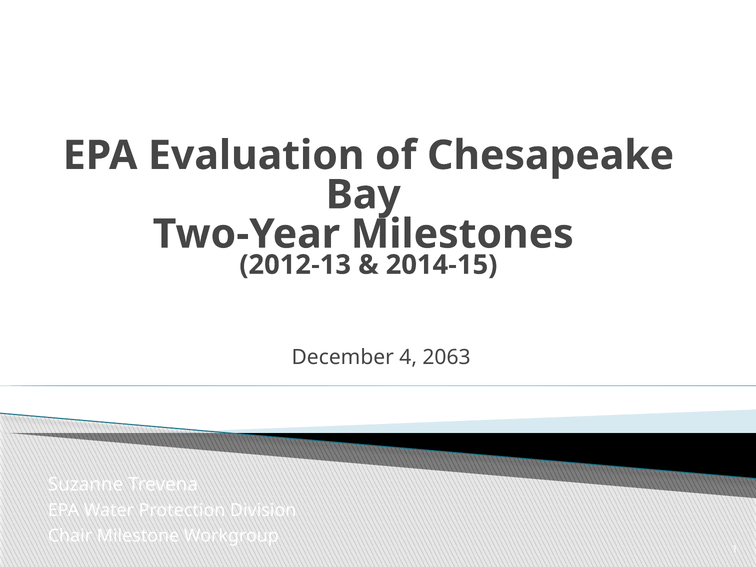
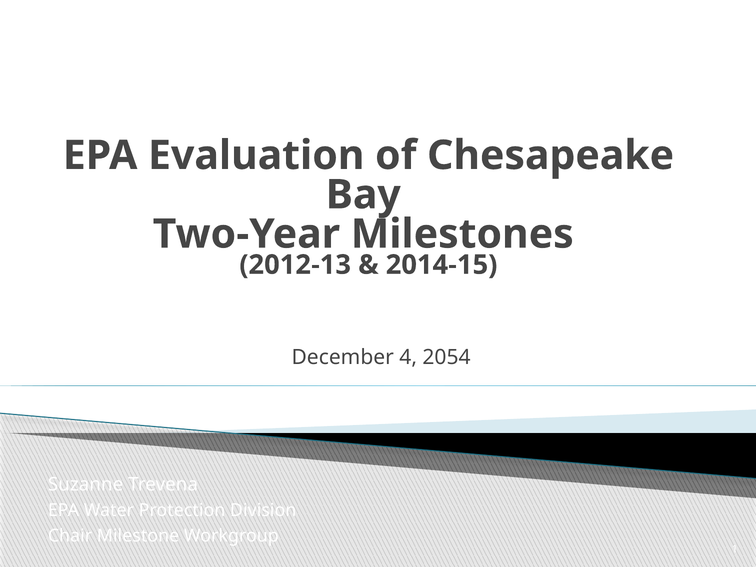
2063: 2063 -> 2054 (447, 357)
